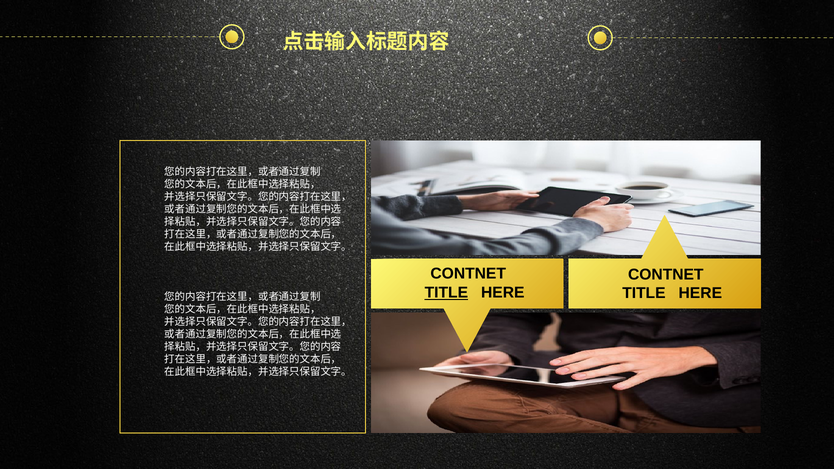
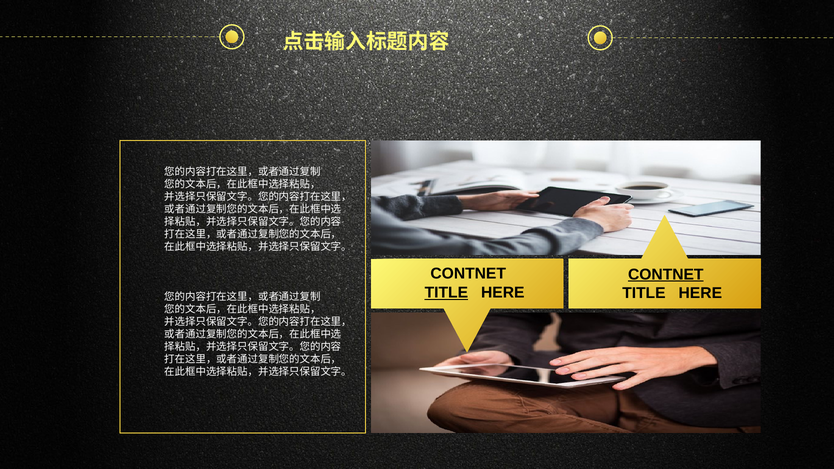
CONTNET underline: none -> present (666, 275)
